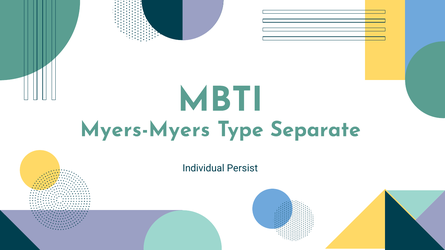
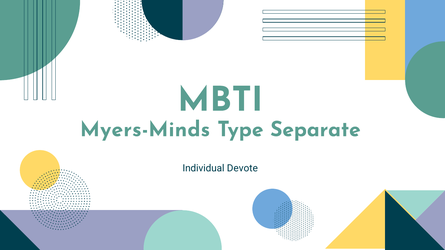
Myers-Myers: Myers-Myers -> Myers-Minds (145, 129)
Persist: Persist -> Devote (242, 168)
